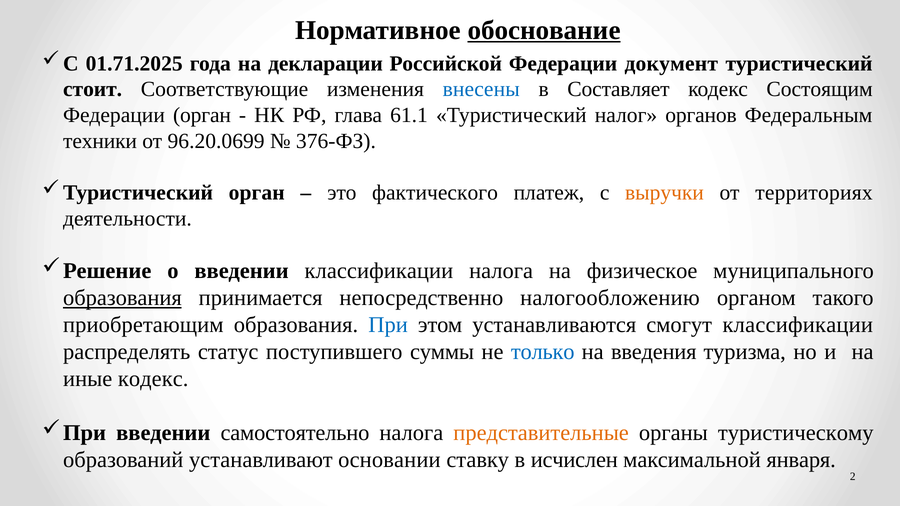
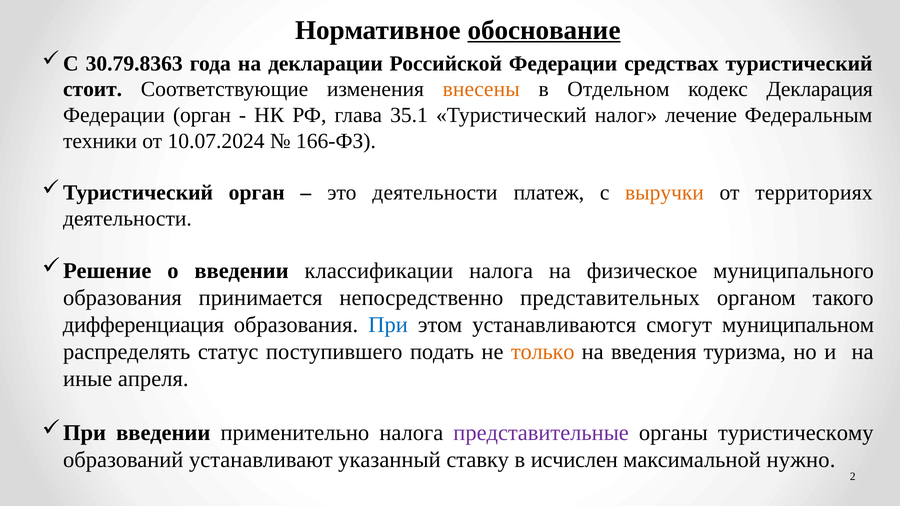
01.71.2025: 01.71.2025 -> 30.79.8363 (134, 64)
документ: документ -> средствах (671, 64)
внесены colour: blue -> orange (481, 89)
Составляет: Составляет -> Отдельном (618, 89)
Состоящим: Состоящим -> Декларация (820, 89)
61.1: 61.1 -> 35.1 (409, 115)
органов: органов -> лечение (701, 115)
96.20.0699: 96.20.0699 -> 10.07.2024 (216, 141)
376-ФЗ: 376-ФЗ -> 166-ФЗ (336, 141)
это фактического: фактического -> деятельности (435, 193)
образования underline: present -> none (122, 298)
налогообложению: налогообложению -> представительных (610, 298)
приобретающим: приобретающим -> дифференциация (144, 325)
смогут классификации: классификации -> муниципальном (798, 325)
суммы: суммы -> подать (442, 352)
только colour: blue -> orange (543, 352)
иные кодекс: кодекс -> апреля (153, 379)
самостоятельно: самостоятельно -> применительно (295, 433)
представительные colour: orange -> purple (541, 433)
основании: основании -> указанный (389, 460)
января: января -> нужно (801, 460)
